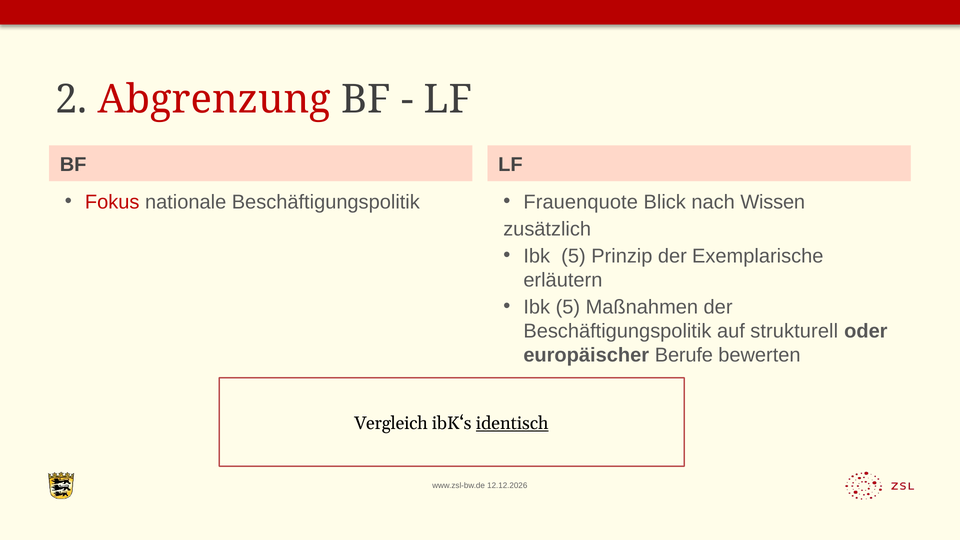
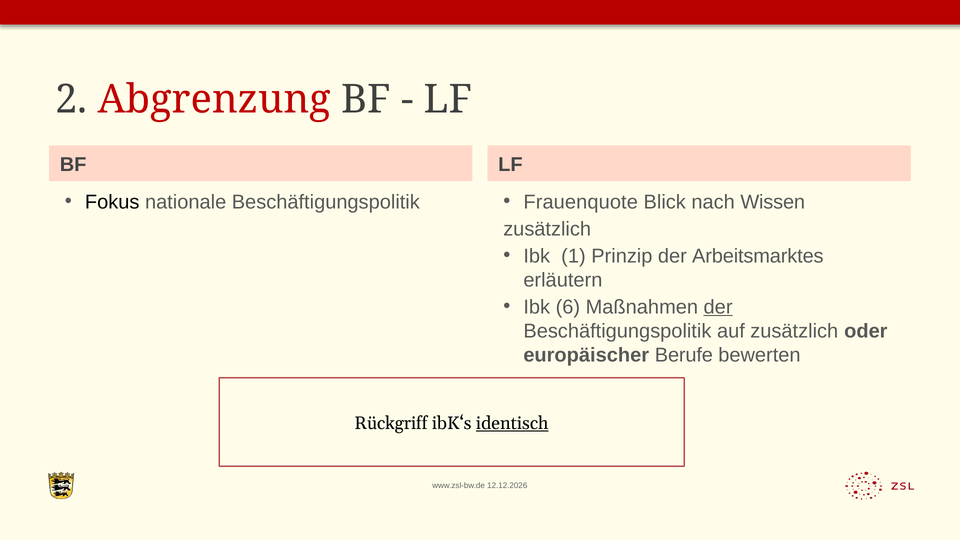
Fokus colour: red -> black (112, 202)
5: 5 -> 1 (573, 256)
Exemplarische: Exemplarische -> Arbeitsmarktes (758, 256)
5: 5 -> 6 (568, 307)
der underline: none -> present (718, 307)
auf strukturell: strukturell -> zusätzlich (794, 331)
Vergleich: Vergleich -> Rückgriff (391, 423)
